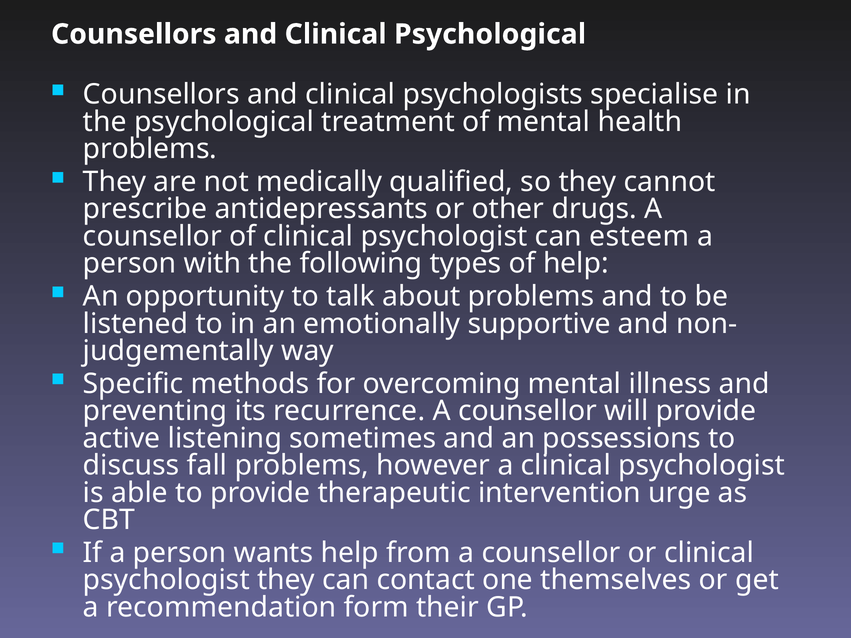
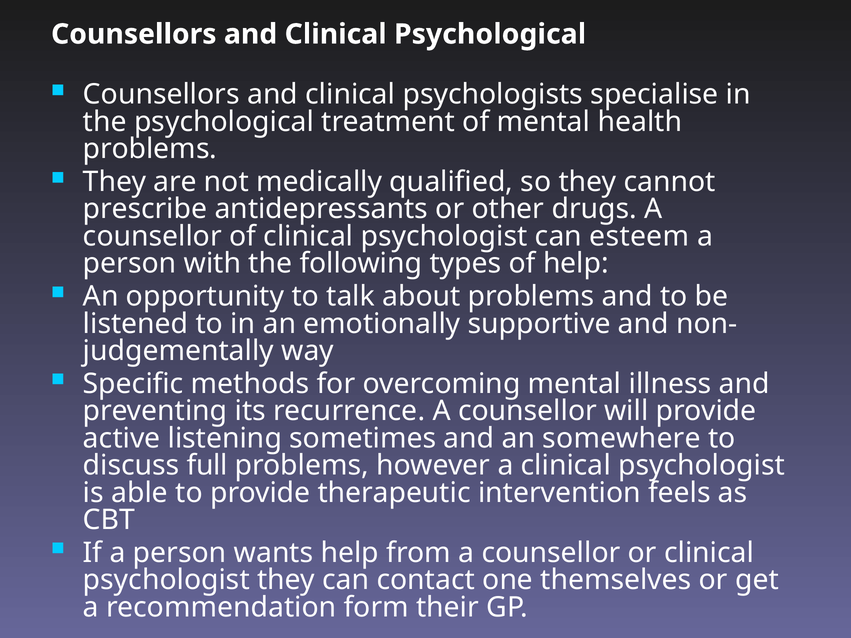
possessions: possessions -> somewhere (622, 438)
fall: fall -> full (207, 466)
urge: urge -> feels (679, 493)
